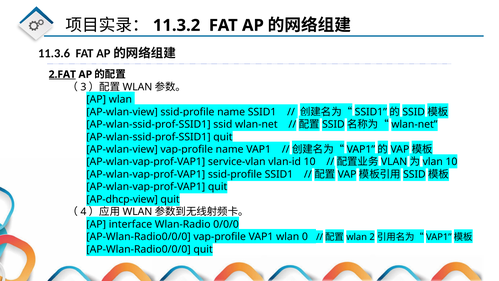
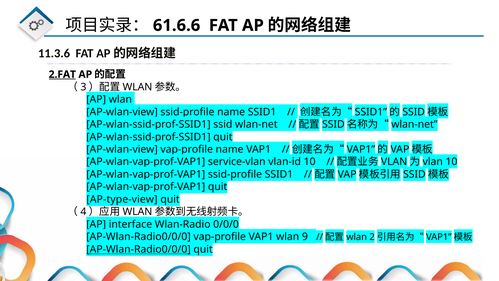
11.3.2: 11.3.2 -> 61.6.6 (177, 25)
AP-dhcp-view: AP-dhcp-view -> AP-type-view (122, 199)
0: 0 -> 9 (305, 237)
AP-Wlan-Radio0/0/0 underline: none -> present (139, 249)
